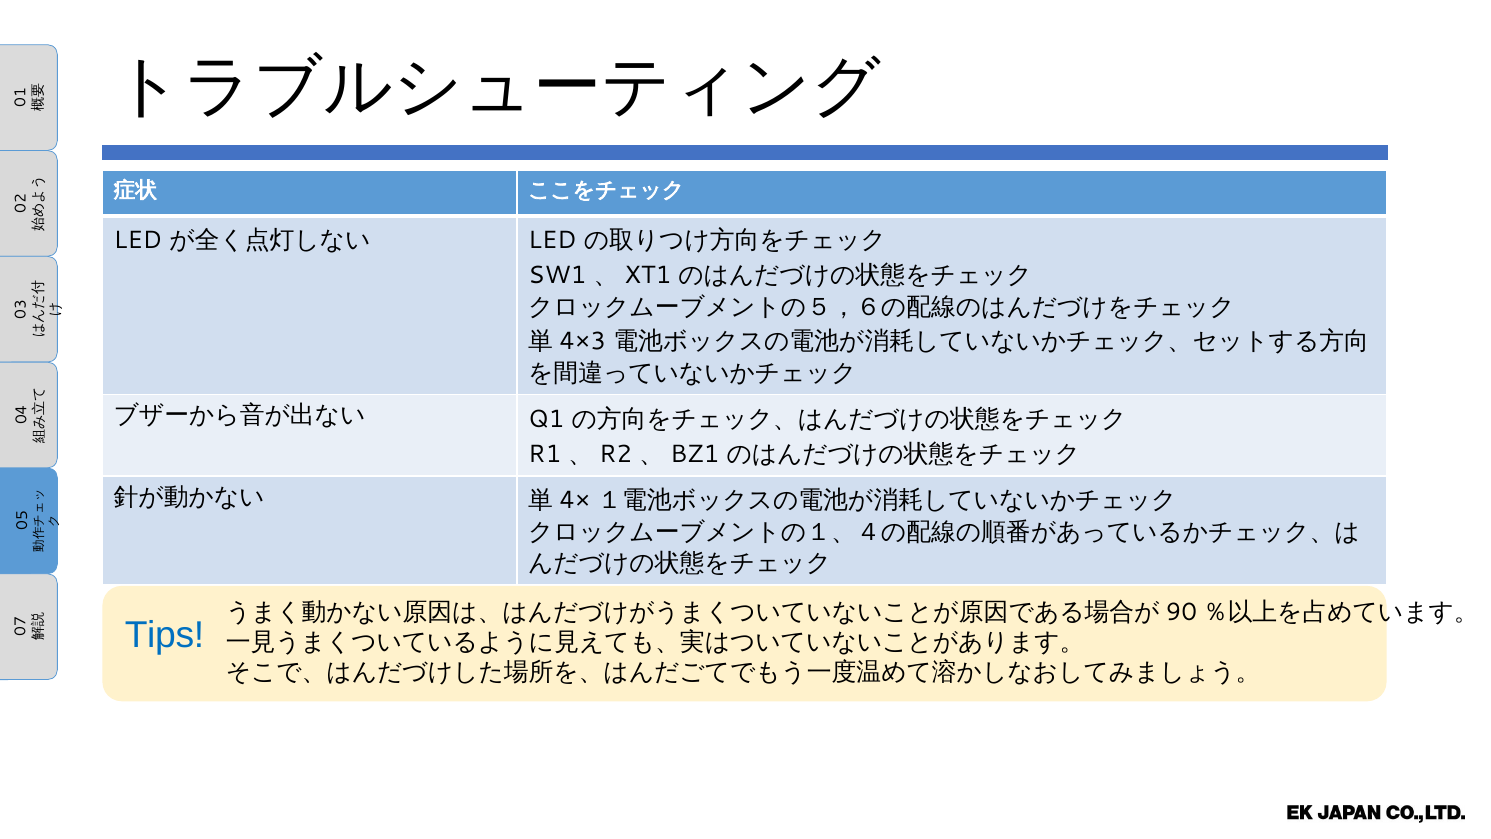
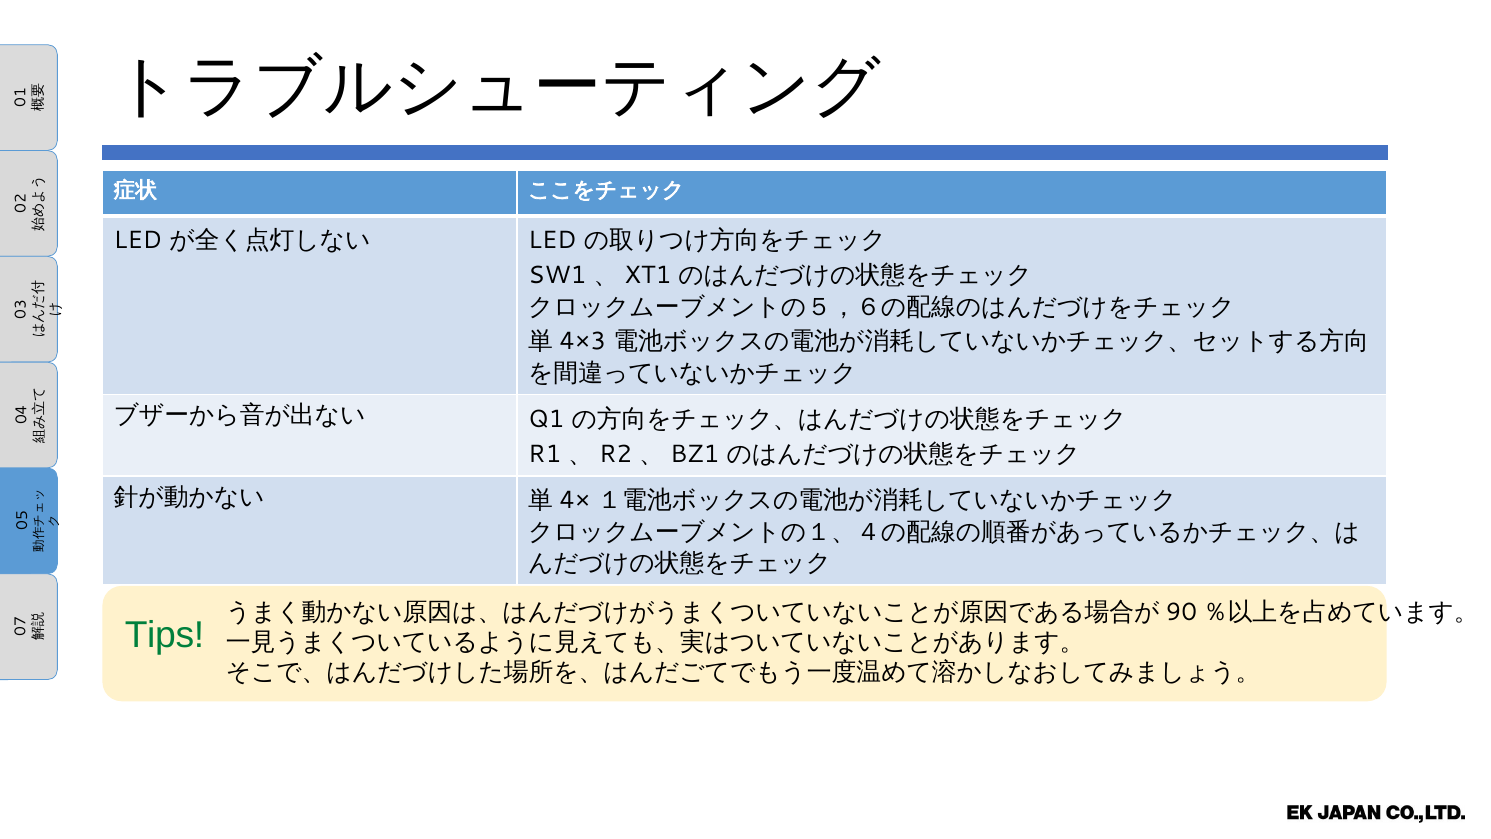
Tips colour: blue -> green (165, 635)
